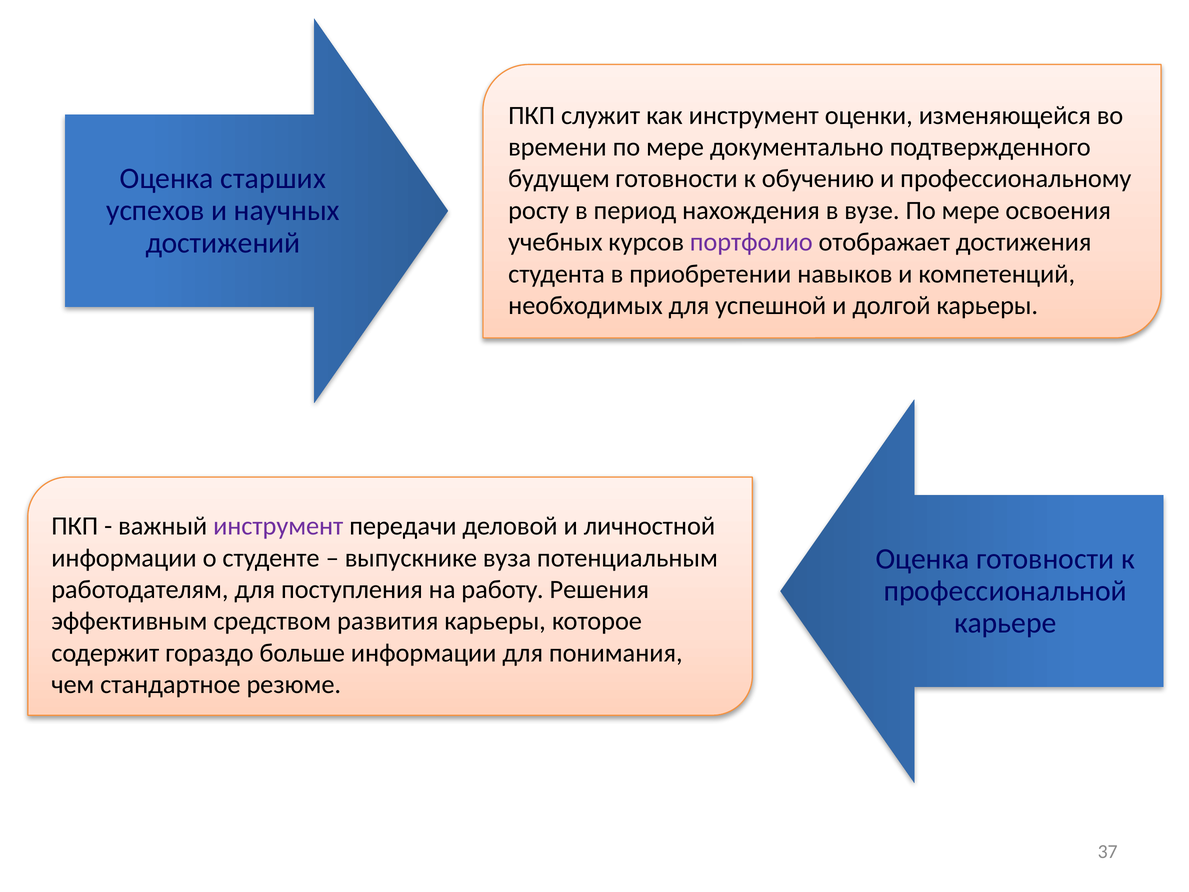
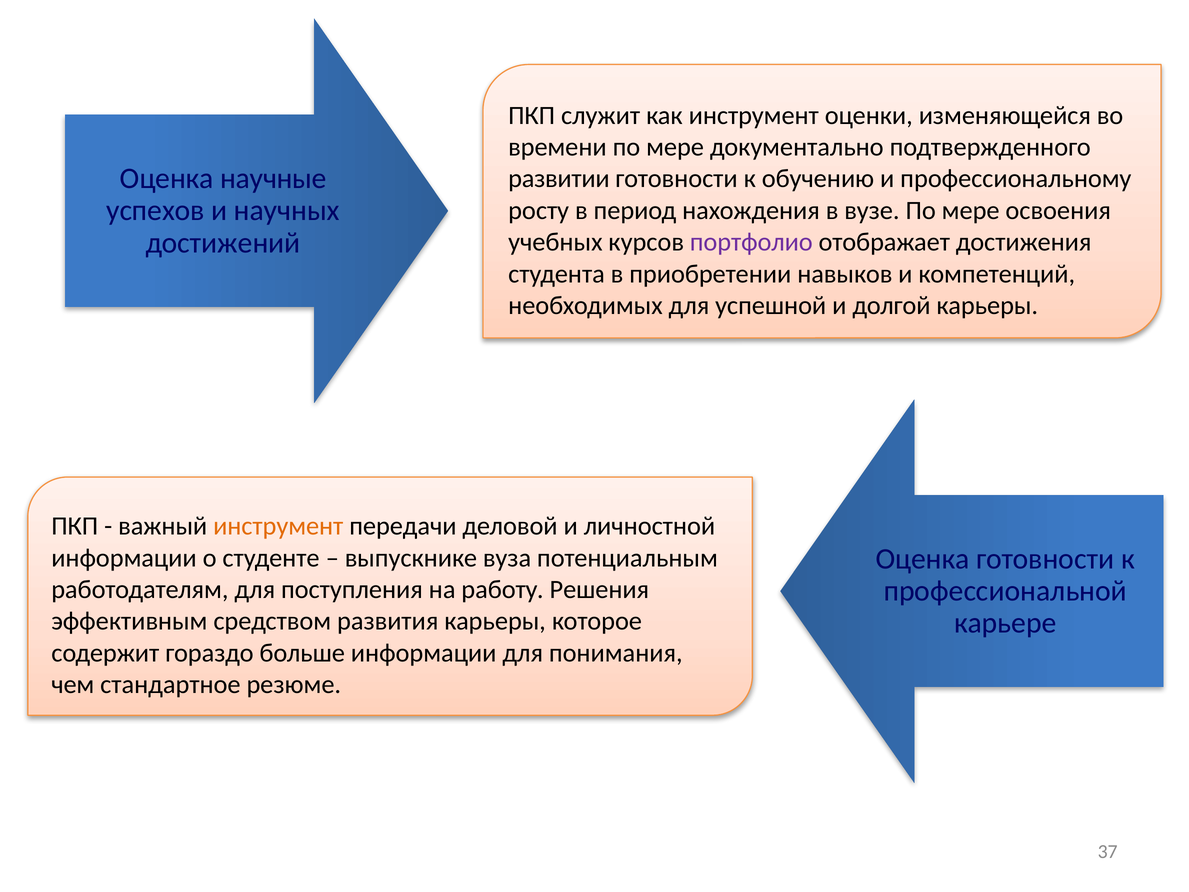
старших: старших -> научные (273, 178)
будущем: будущем -> развитии (559, 179)
инструмент colour: purple -> orange (278, 526)
